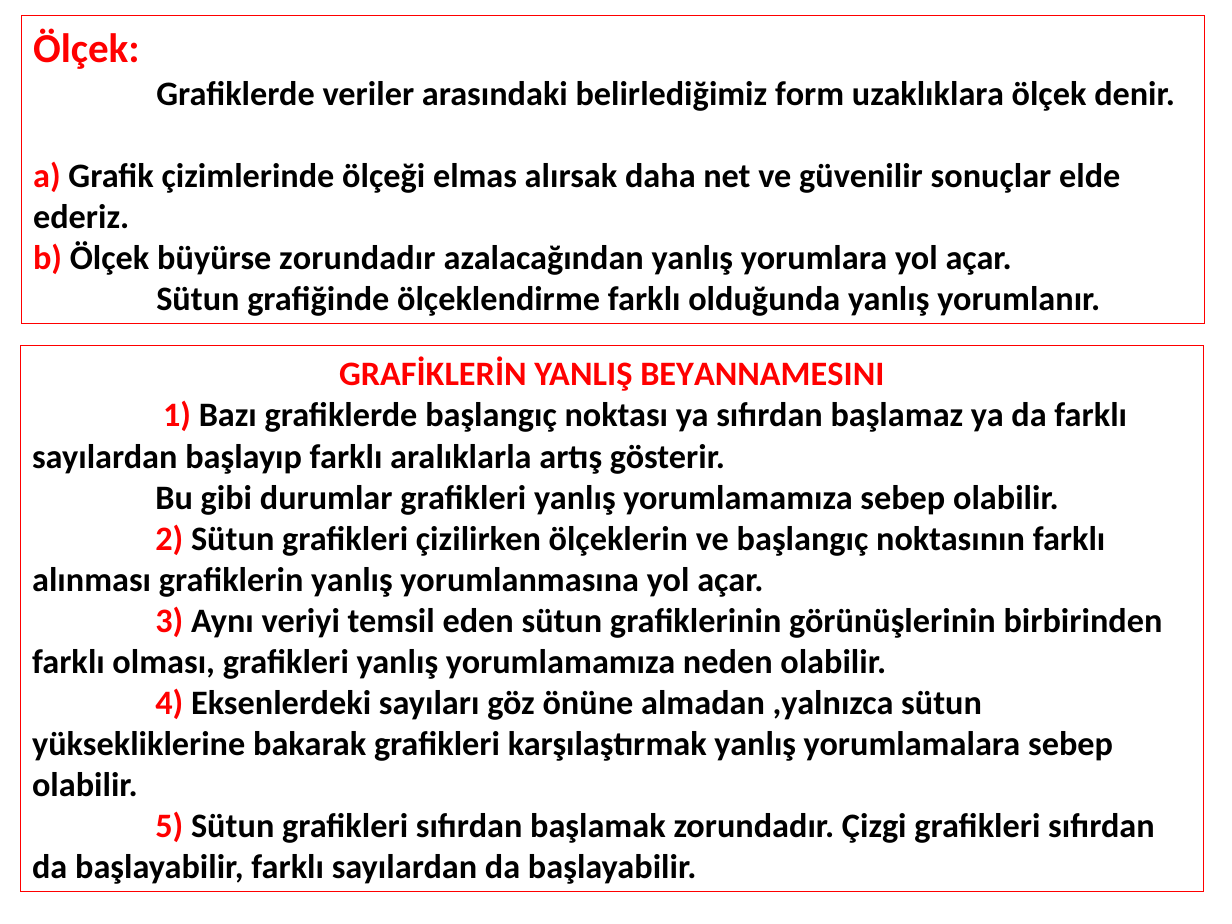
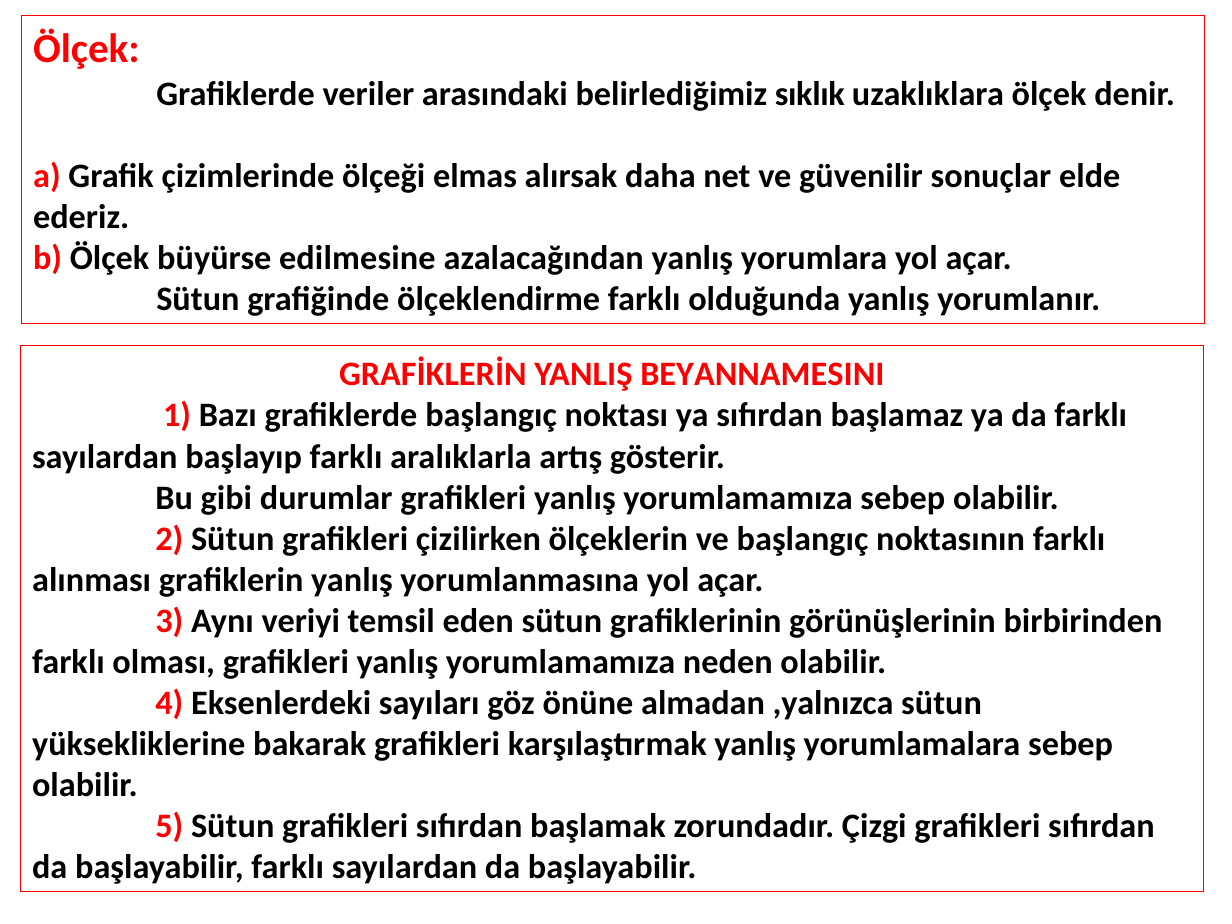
form: form -> sıklık (810, 94)
büyürse zorundadır: zorundadır -> edilmesine (357, 258)
